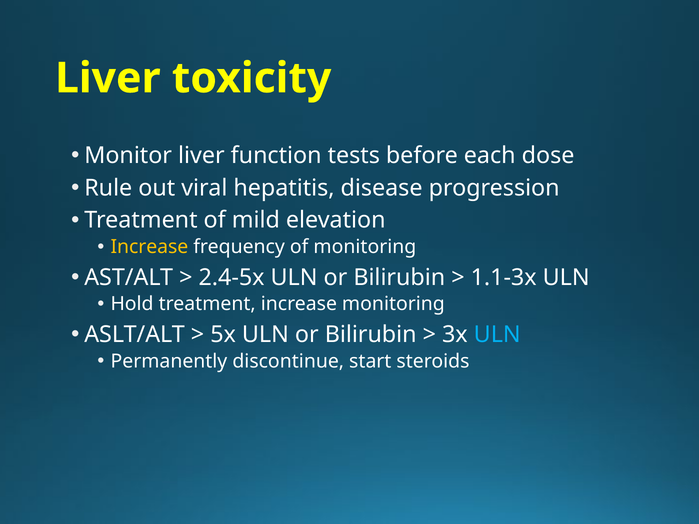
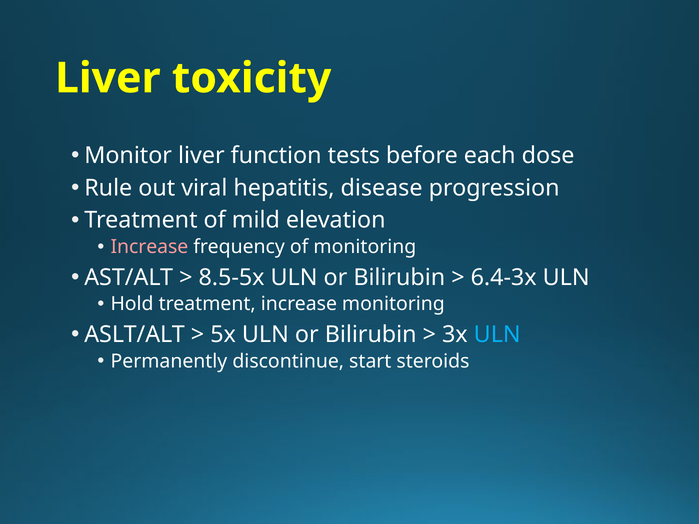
Increase colour: yellow -> pink (149, 247)
2.4-5x: 2.4-5x -> 8.5-5x (232, 277)
1.1-3x: 1.1-3x -> 6.4-3x (504, 277)
